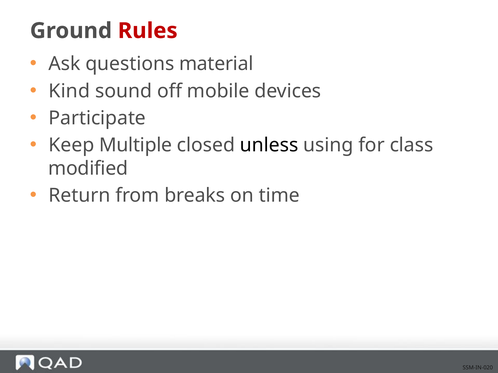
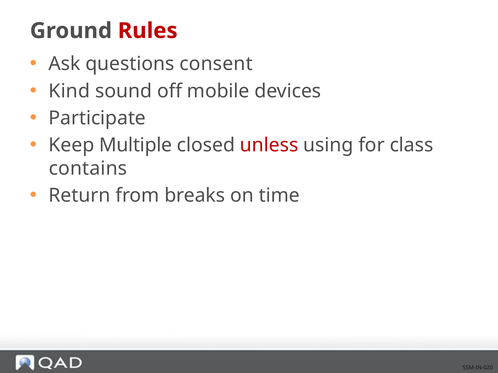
material: material -> consent (216, 64)
unless colour: black -> red (269, 145)
modified: modified -> contains (88, 169)
